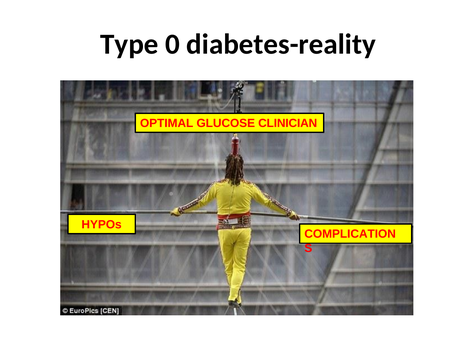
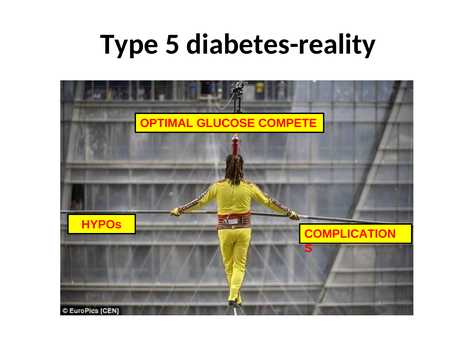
0: 0 -> 5 (172, 44)
CLINICIAN: CLINICIAN -> COMPETE (288, 123)
